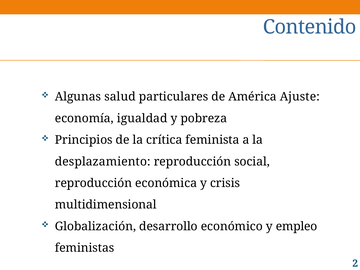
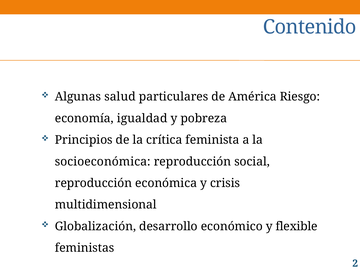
Ajuste: Ajuste -> Riesgo (300, 97)
desplazamiento: desplazamiento -> socioeconómica (103, 162)
empleo: empleo -> flexible (297, 226)
